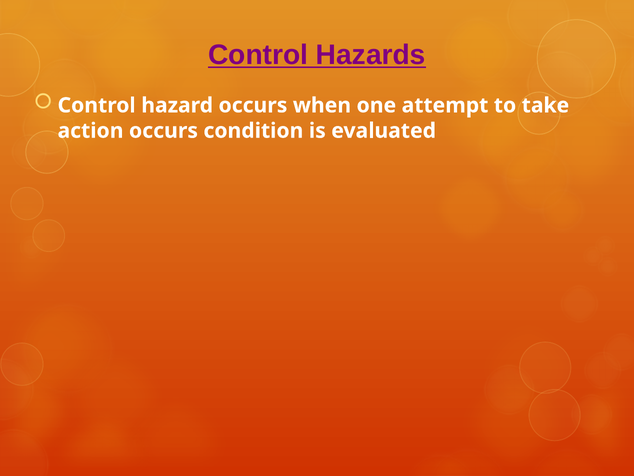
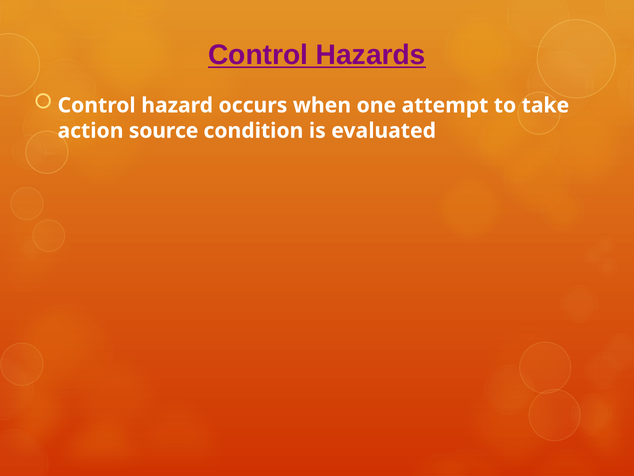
action occurs: occurs -> source (164, 131)
